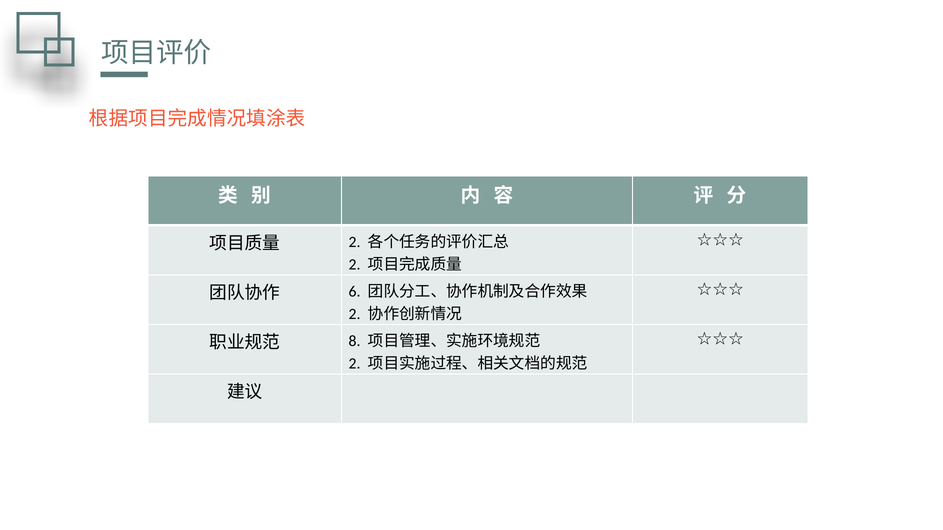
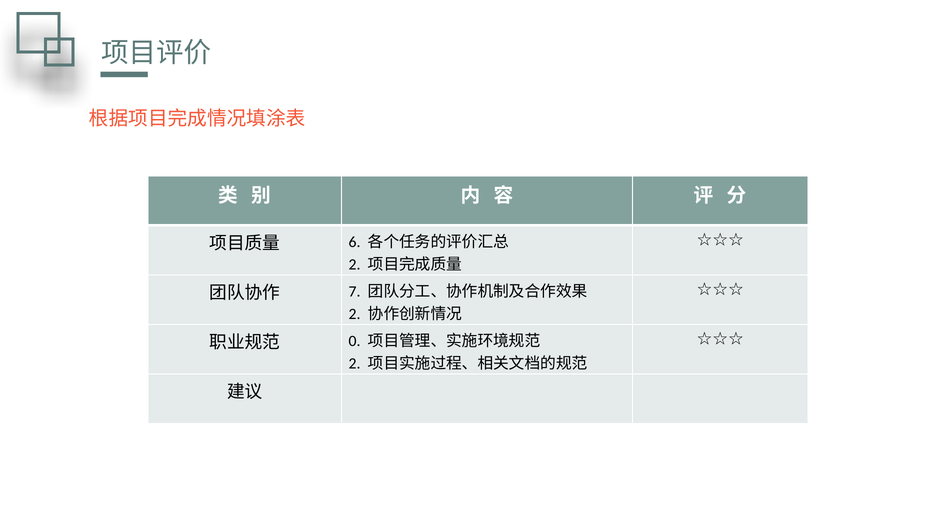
2: 2 -> 6 (355, 242)
6: 6 -> 7 (355, 292)
8: 8 -> 0 (355, 341)
